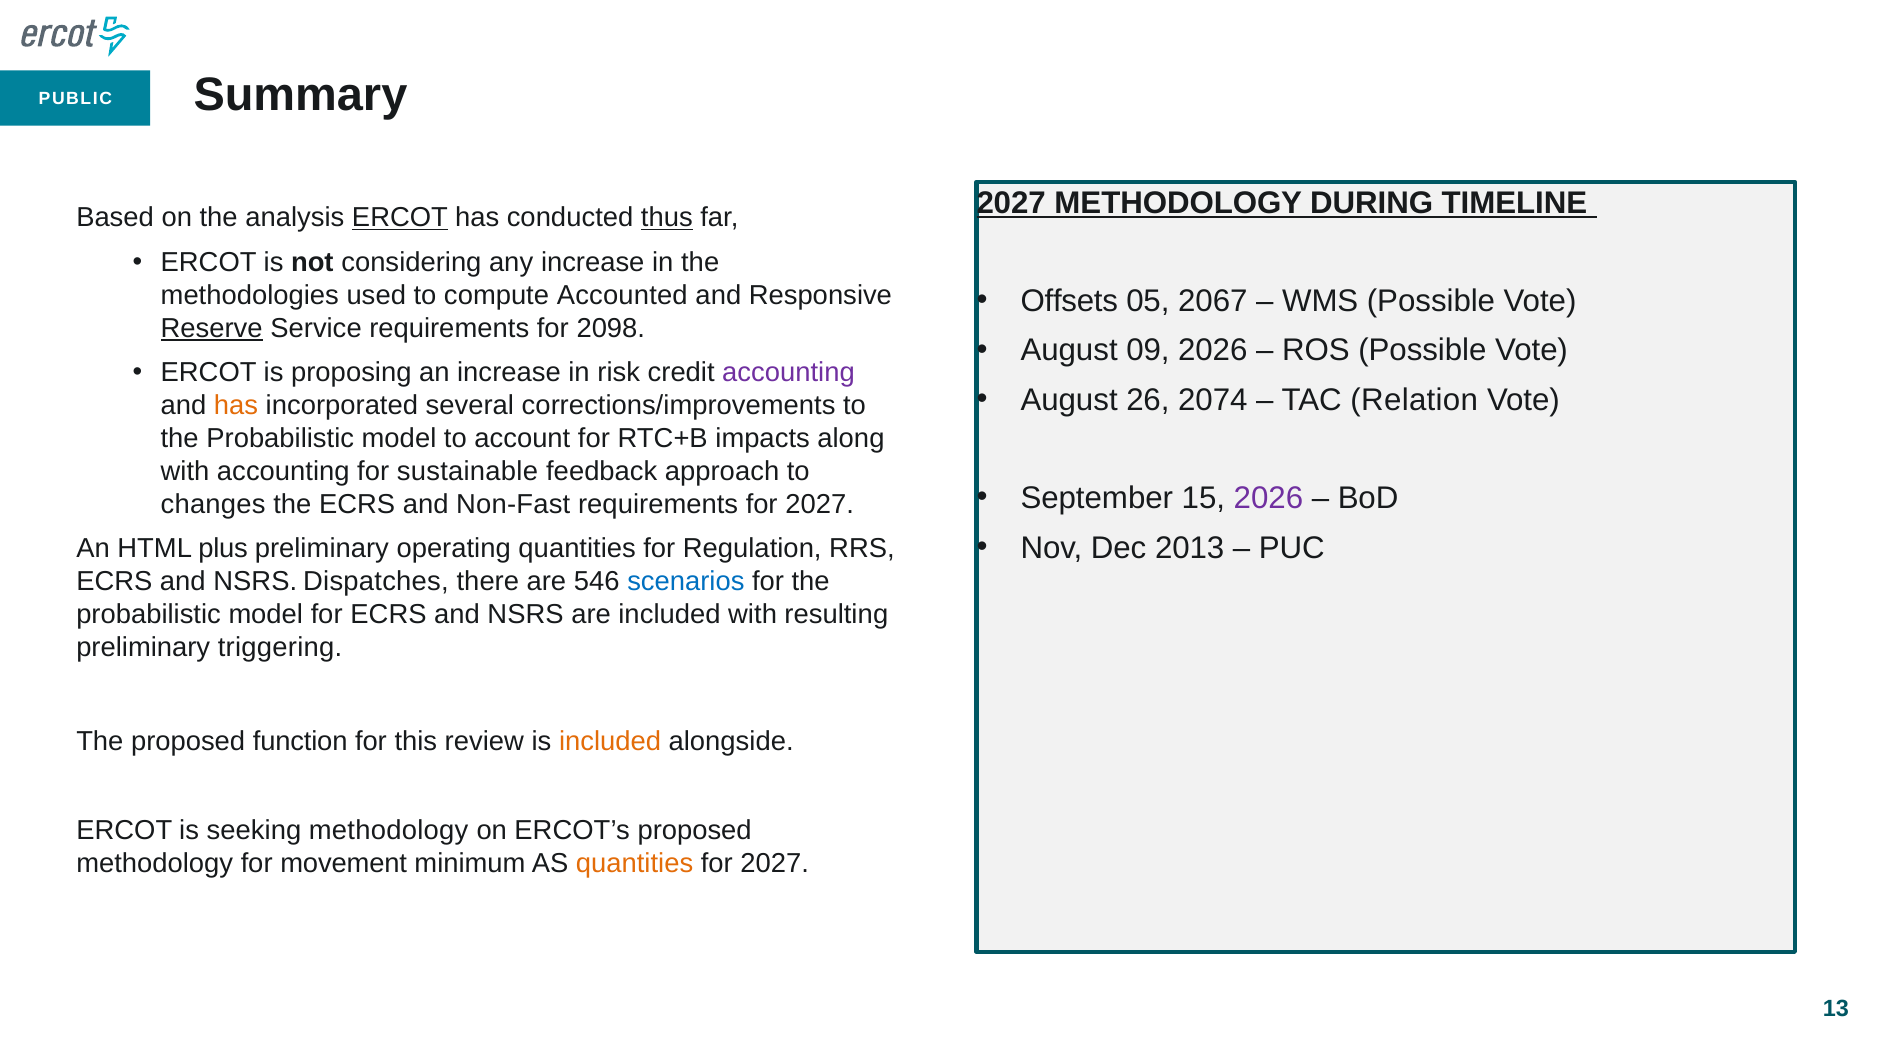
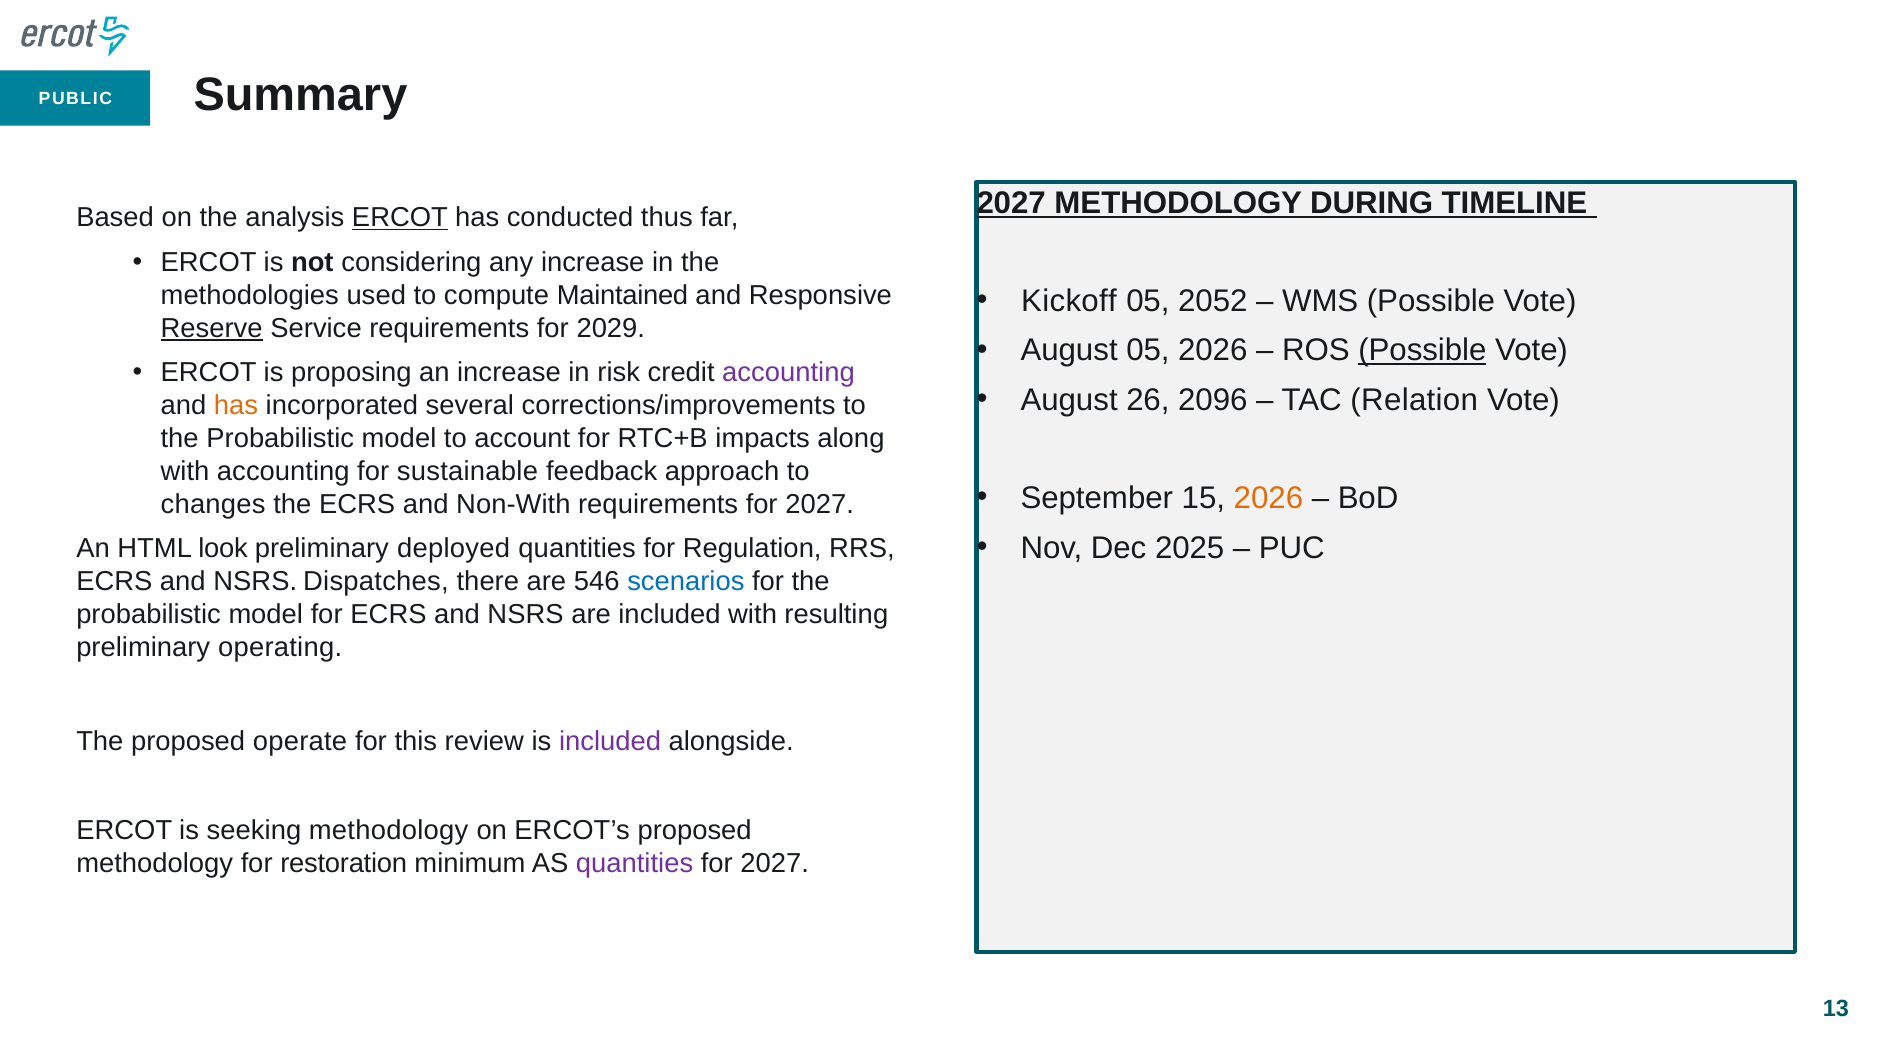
thus underline: present -> none (667, 218)
Accounted: Accounted -> Maintained (623, 295)
Offsets: Offsets -> Kickoff (1069, 301)
2067: 2067 -> 2052 (1213, 301)
2098: 2098 -> 2029 (611, 328)
August 09: 09 -> 05 (1148, 351)
Possible underline: none -> present (1422, 351)
2074: 2074 -> 2096 (1213, 400)
2026 colour: purple -> orange (1268, 498)
Non-Fast: Non-Fast -> Non-With (513, 504)
2013: 2013 -> 2025 (1190, 548)
plus: plus -> look (223, 549)
operating: operating -> deployed (454, 549)
triggering: triggering -> operating (280, 647)
function: function -> operate (300, 741)
included colour: orange -> purple (610, 741)
movement: movement -> restoration (344, 863)
quantities colour: orange -> purple (635, 863)
